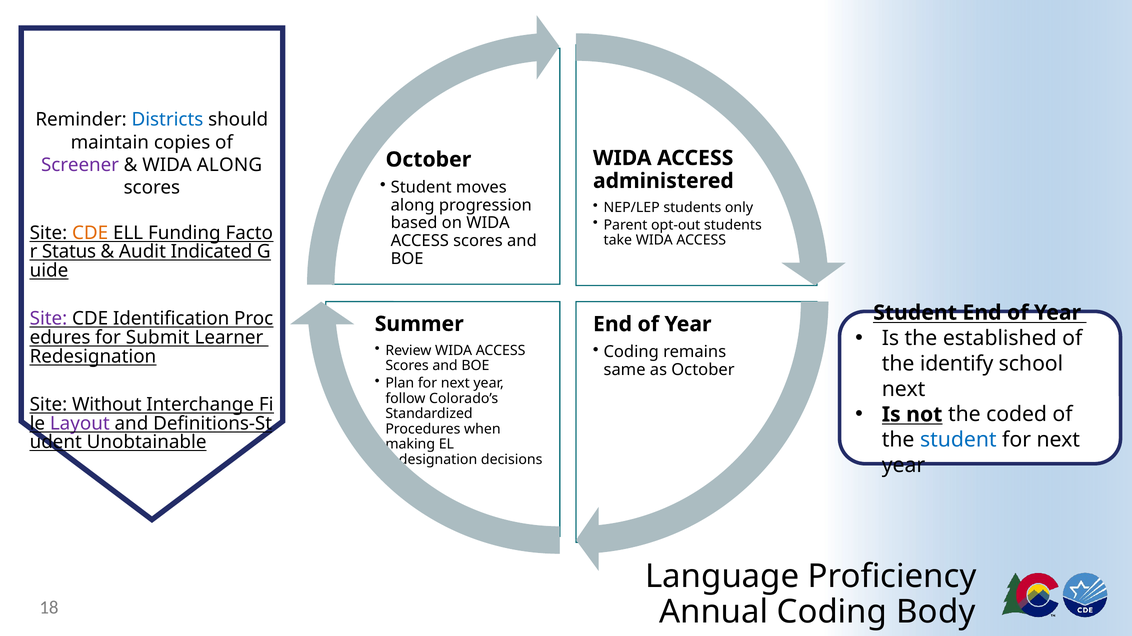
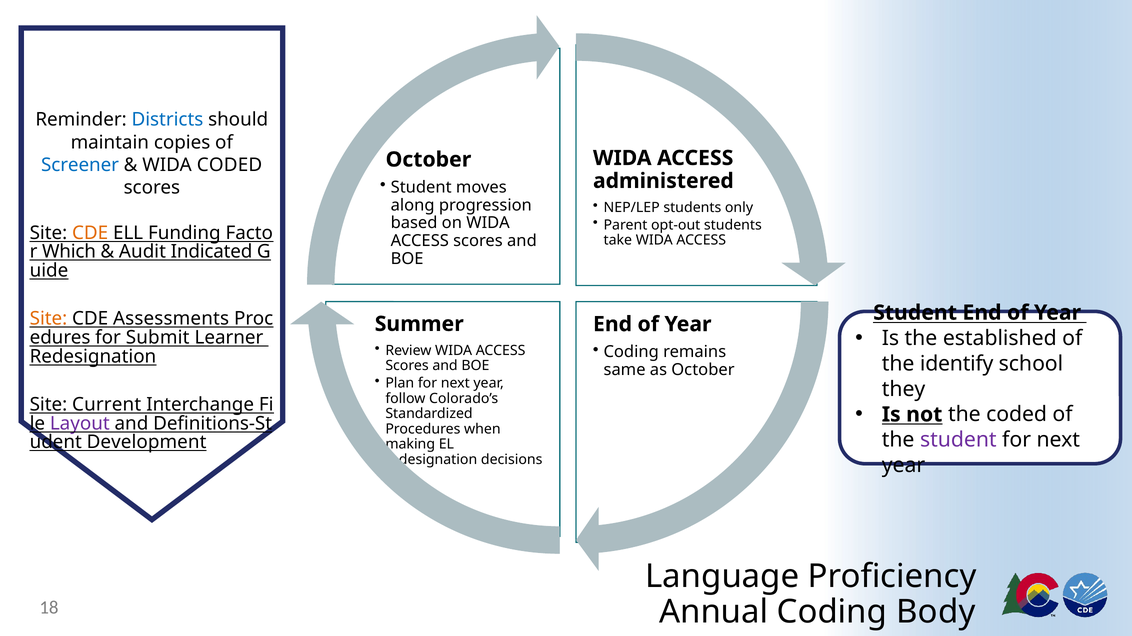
Screener colour: purple -> blue (80, 165)
WIDA ALONG: ALONG -> CODED (229, 165)
Status: Status -> Which (69, 252)
Site colour: purple -> orange (48, 319)
Identification: Identification -> Assessments (171, 319)
next: next -> they (904, 389)
Without: Without -> Current (107, 405)
student colour: blue -> purple (958, 440)
Unobtainable: Unobtainable -> Development (147, 443)
